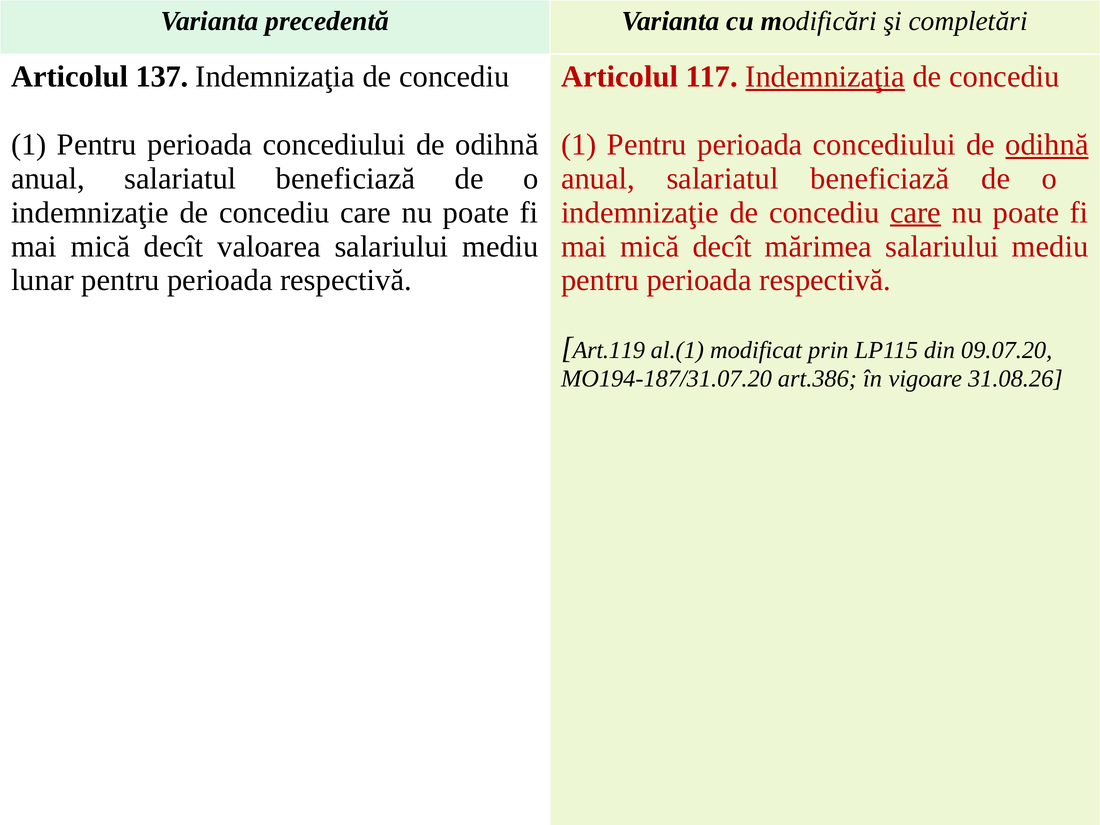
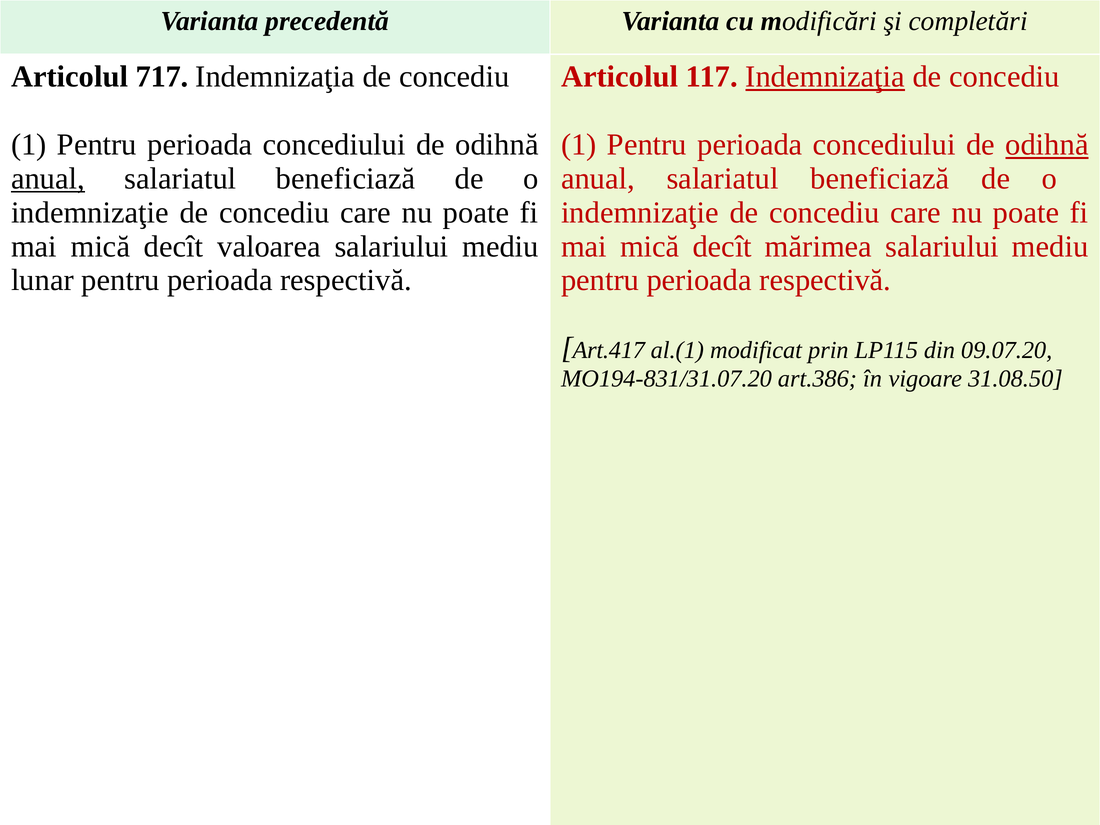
137: 137 -> 717 (162, 77)
anual underline: none -> present (48, 179)
care underline: present -> none (916, 213)
Art.119: Art.119 -> Art.417 (609, 350)
MO194-187/31.07.20: MO194-187/31.07.20 -> MO194-831/31.07.20 (666, 379)
31.08.26: 31.08.26 -> 31.08.50 (1015, 379)
